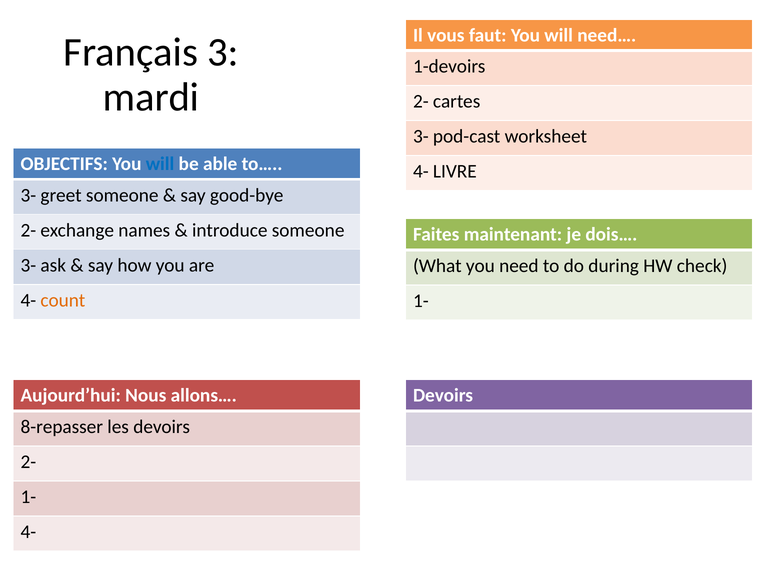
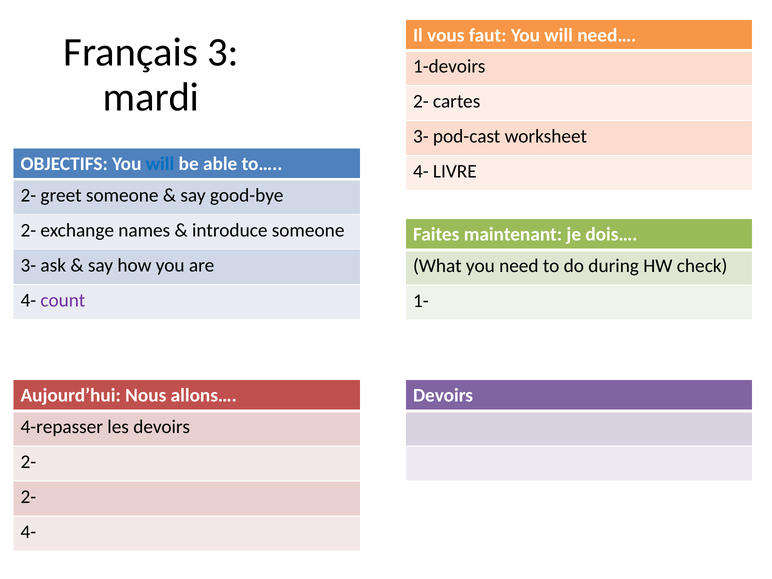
3-: 3- -> 2- (28, 195)
count colour: orange -> purple (63, 300)
8-repasser: 8-repasser -> 4-repasser (62, 427)
1-: 1- -> 2- (28, 497)
